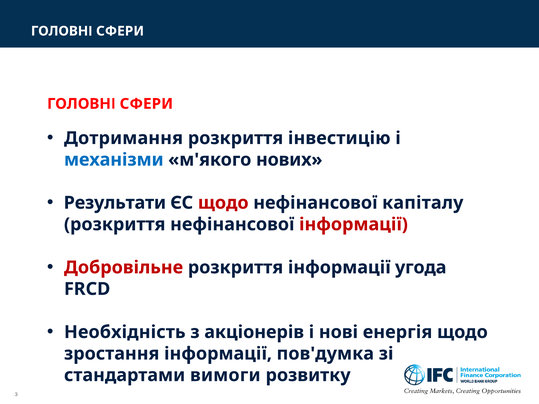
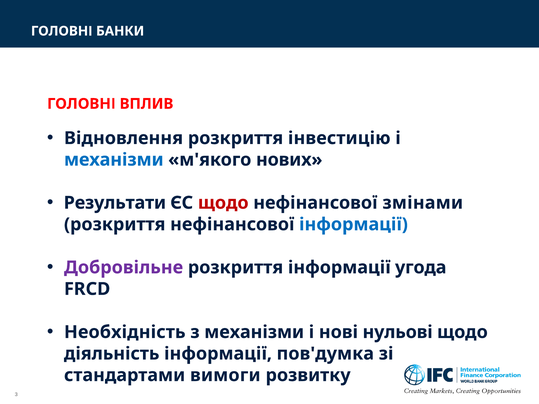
СФЕРИ: СФЕРИ -> БАНКИ (120, 31)
СФЕРИ: СФЕРИ -> ВПЛИВ (146, 104)
Дотримання: Дотримання -> Відновлення (124, 138)
капіталу: капіталу -> змінами (423, 203)
інформації colour: red -> blue (353, 224)
Добровільне colour: red -> purple (124, 268)
з акціонерів: акціонерів -> механізми (254, 332)
енергія: енергія -> нульові (398, 332)
зростання: зростання -> діяльність (112, 354)
